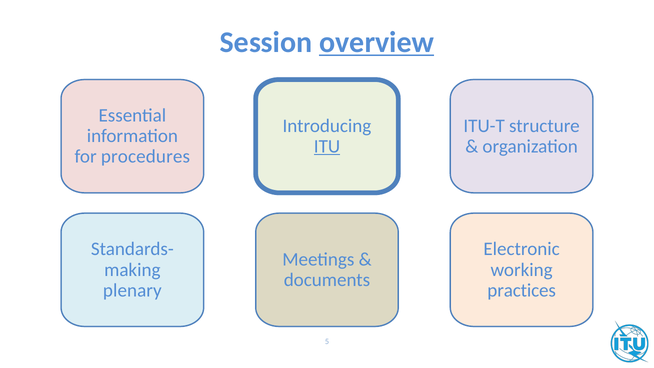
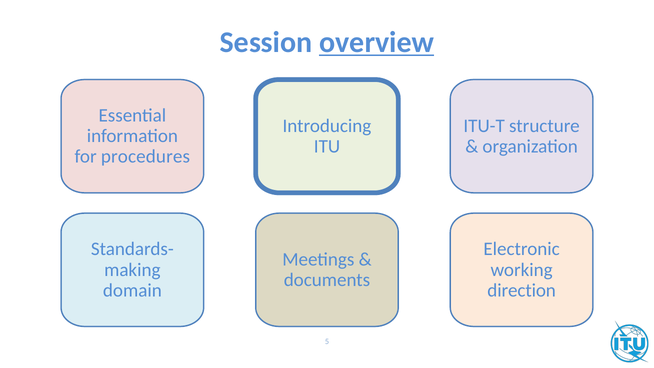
ITU underline: present -> none (327, 146)
plenary: plenary -> domain (132, 290)
practices: practices -> direction (522, 290)
